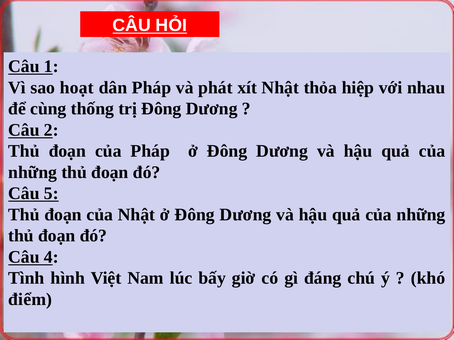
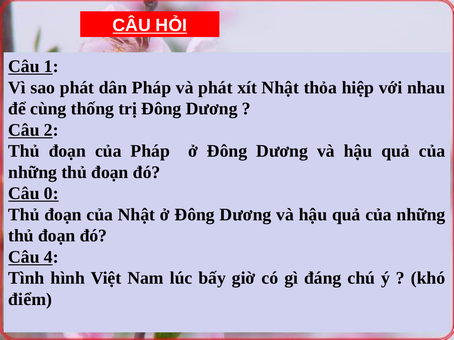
sao hoạt: hoạt -> phát (77, 88)
5: 5 -> 0 (51, 194)
